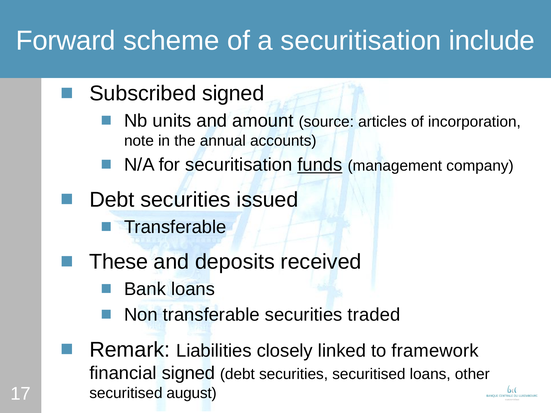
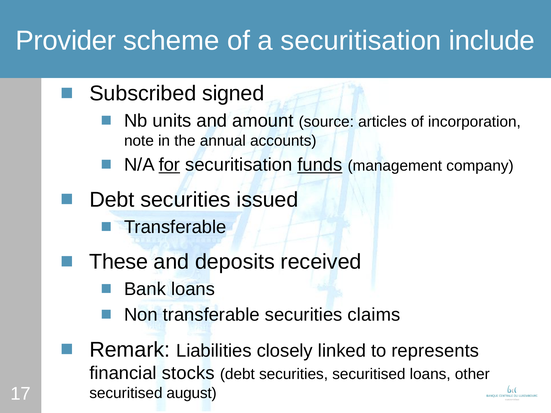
Forward: Forward -> Provider (66, 41)
for underline: none -> present (169, 165)
traded: traded -> claims (374, 315)
framework: framework -> represents (435, 351)
financial signed: signed -> stocks (188, 373)
